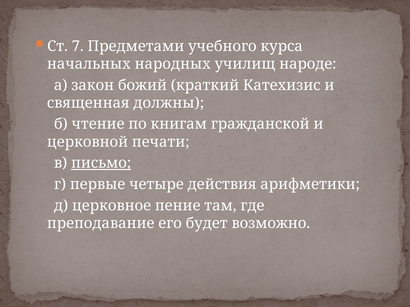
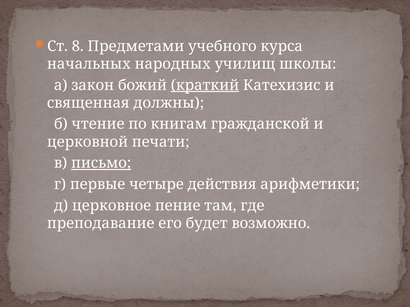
7: 7 -> 8 (78, 46)
народе: народе -> школы (308, 64)
краткий underline: none -> present (205, 85)
